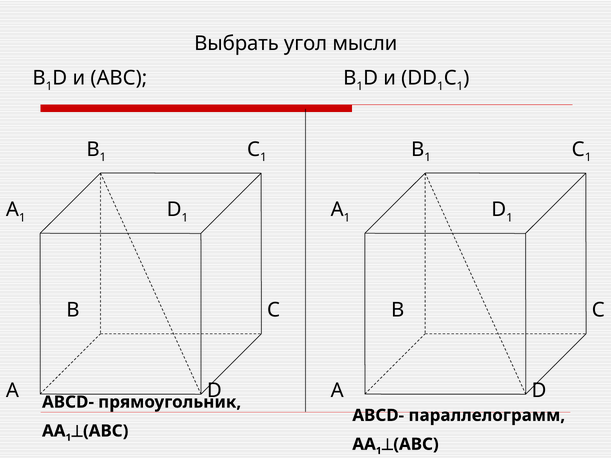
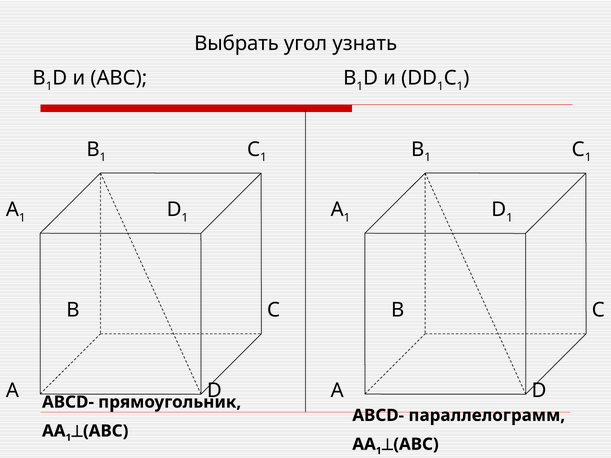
мысли: мысли -> узнать (365, 44)
